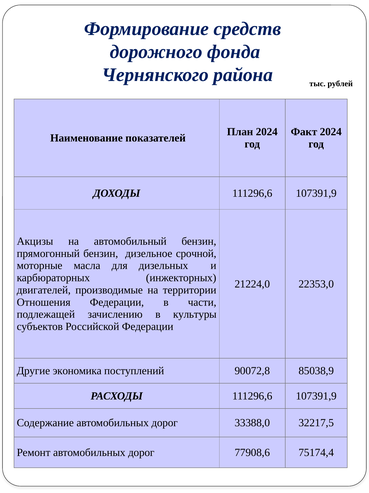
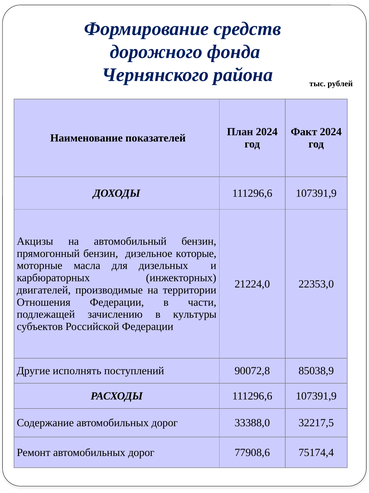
срочной: срочной -> которые (196, 253)
экономика: экономика -> исполнять (77, 370)
